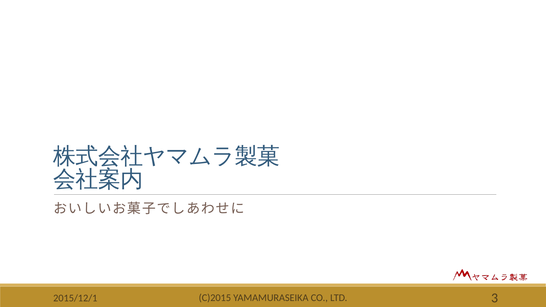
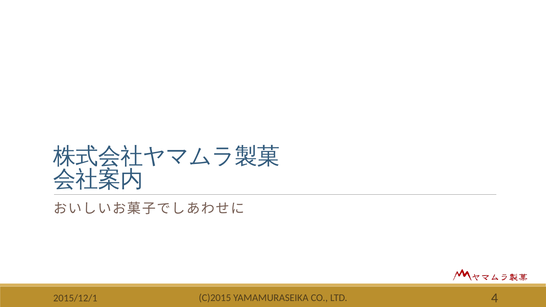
3: 3 -> 4 (495, 298)
